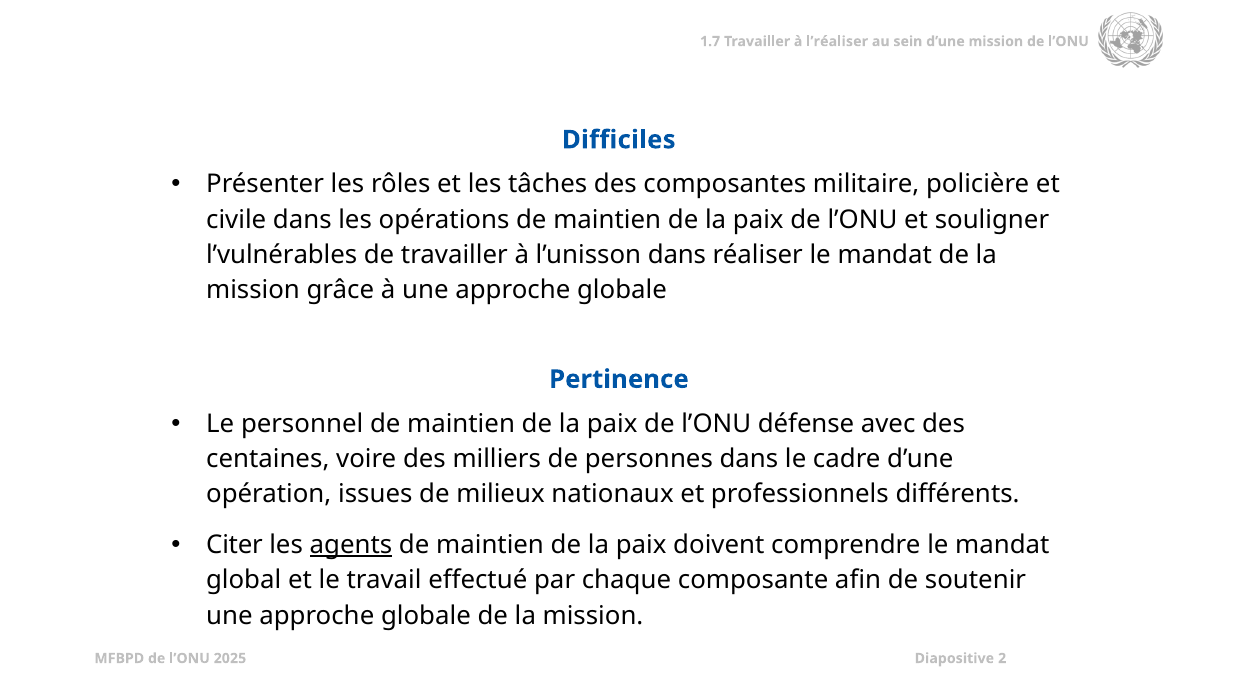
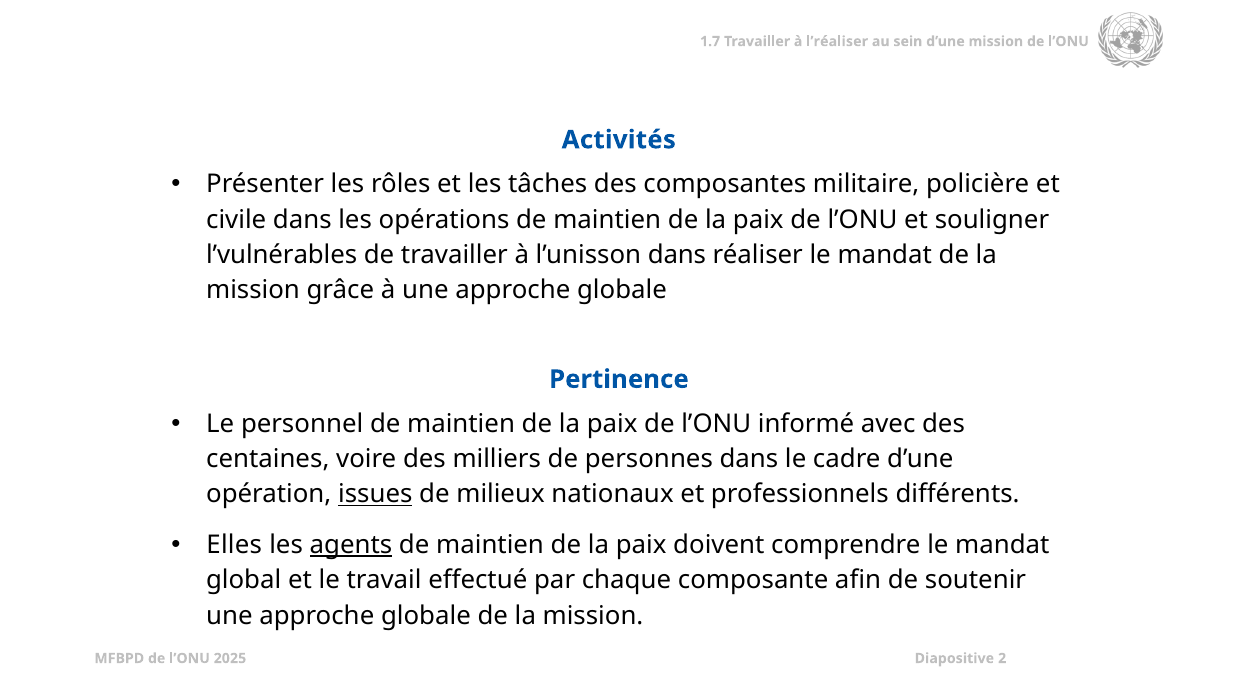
Difficiles: Difficiles -> Activités (619, 140)
défense: défense -> informé (806, 424)
issues underline: none -> present (375, 495)
Citer: Citer -> Elles (234, 545)
